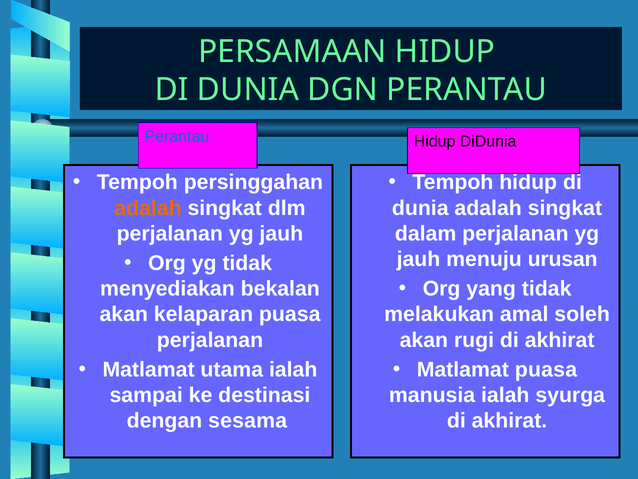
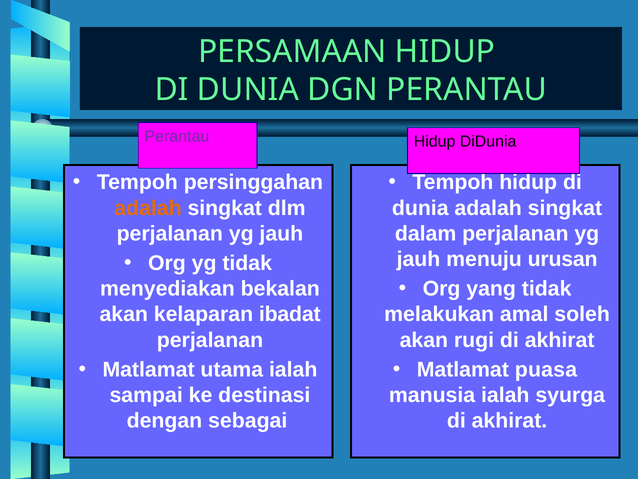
Perantau colour: blue -> purple (177, 136)
kelaparan puasa: puasa -> ibadat (290, 314)
sesama: sesama -> sebagai (248, 420)
